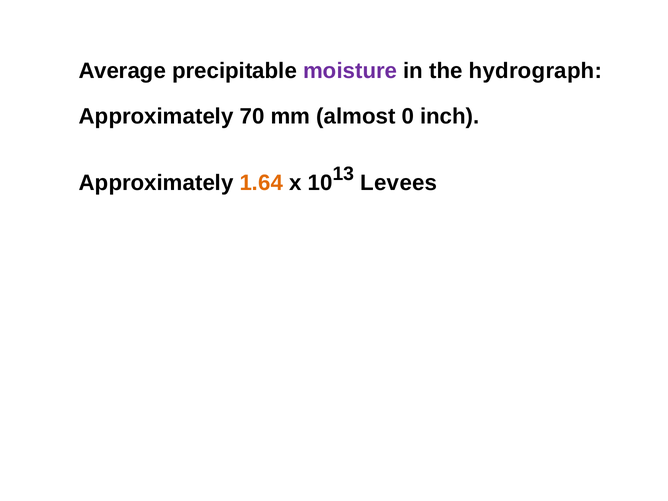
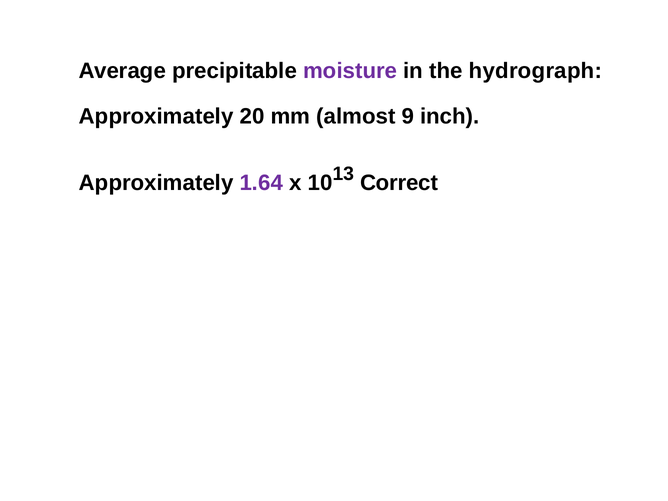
70: 70 -> 20 (252, 117)
0: 0 -> 9 (408, 117)
1.64 colour: orange -> purple (261, 183)
Levees: Levees -> Correct (399, 183)
